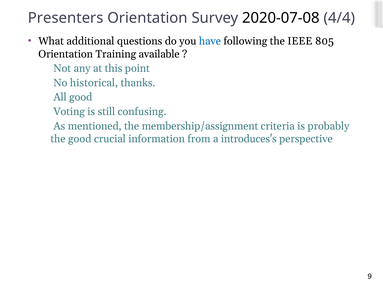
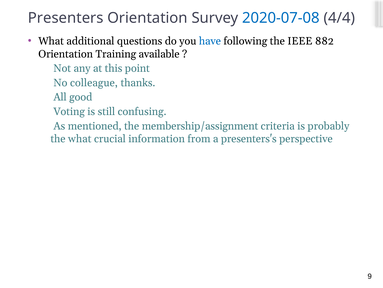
2020-07-08 colour: black -> blue (281, 18)
805: 805 -> 882 (324, 41)
historical: historical -> colleague (94, 83)
the good: good -> what (80, 138)
introduces's: introduces's -> presenters's (249, 138)
